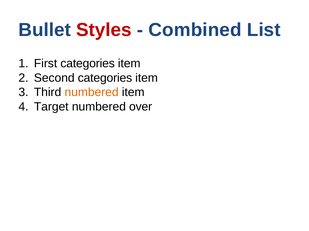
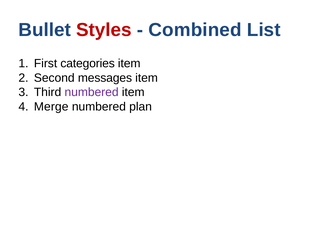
Second categories: categories -> messages (105, 78)
numbered colour: orange -> purple (92, 92)
Target: Target -> Merge (51, 107)
over: over -> plan (141, 107)
